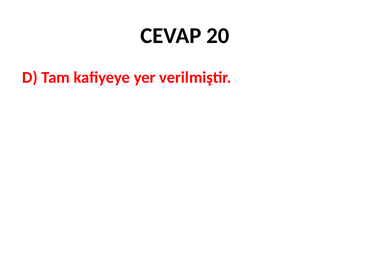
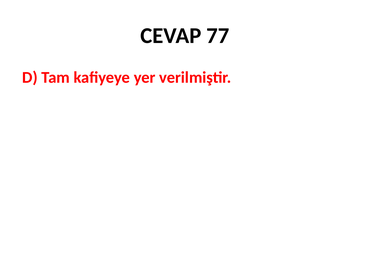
20: 20 -> 77 (218, 36)
